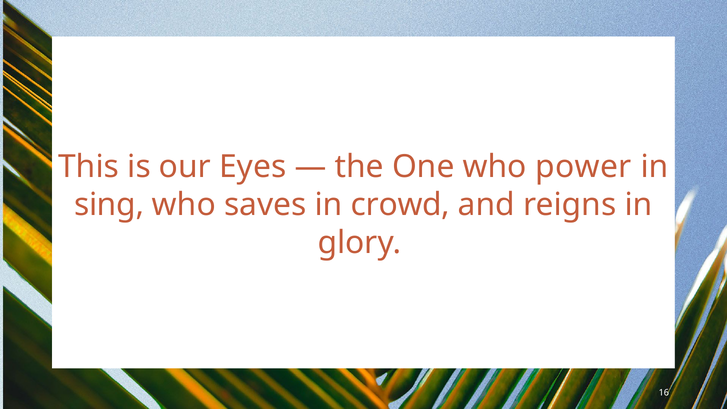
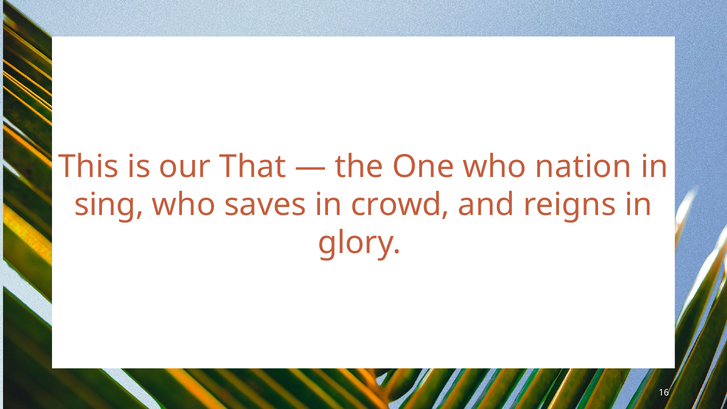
Eyes: Eyes -> That (253, 166)
power: power -> nation (583, 166)
